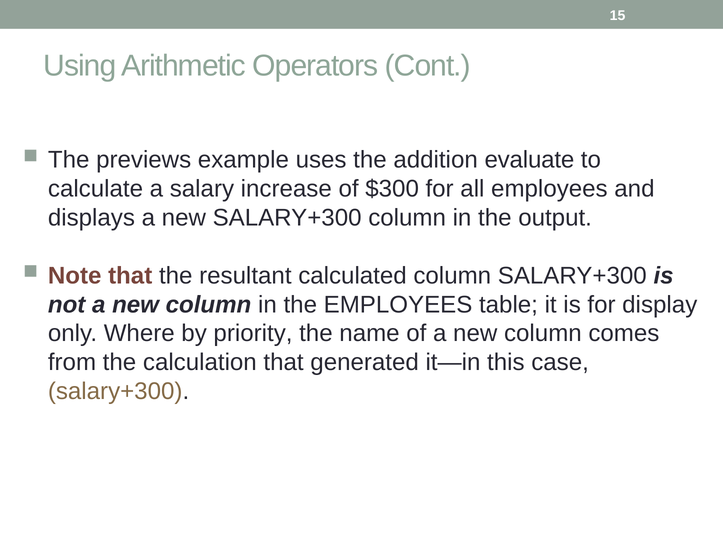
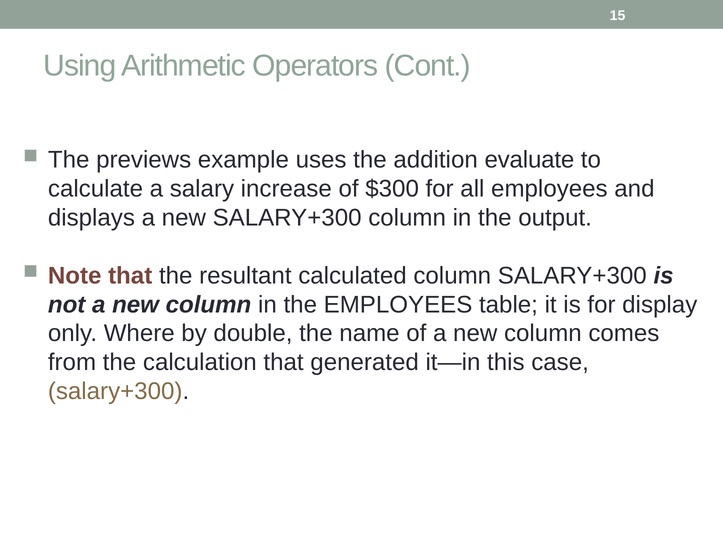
priority: priority -> double (253, 334)
